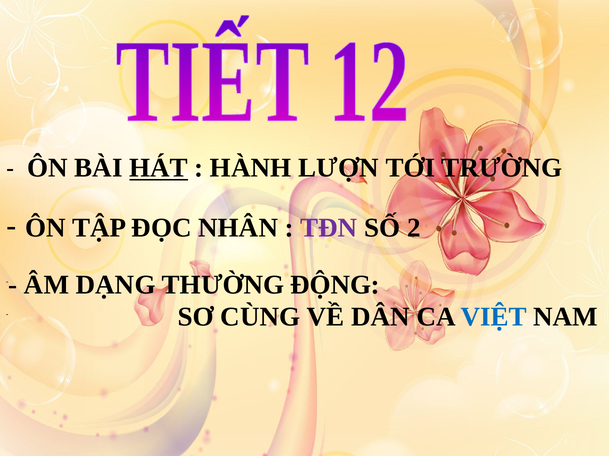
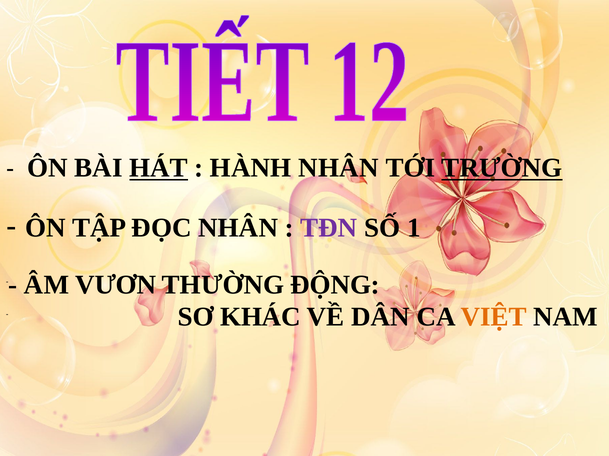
HÀNH LƯỢN: LƯỢN -> NHÂN (338, 168)
TRƯỜNG underline: none -> present (502, 168)
2: 2 -> 1 (414, 228)
DẠNG: DẠNG -> VƯƠN (116, 285)
CÙNG: CÙNG -> KHÁC (261, 318)
VIỆT colour: blue -> orange (494, 318)
